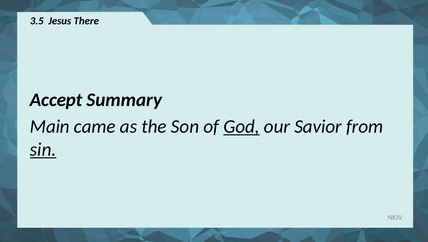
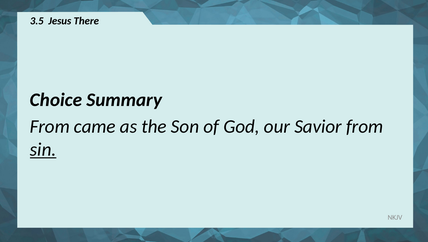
Accept: Accept -> Choice (56, 100)
Main: Main -> From (50, 126)
God underline: present -> none (241, 126)
